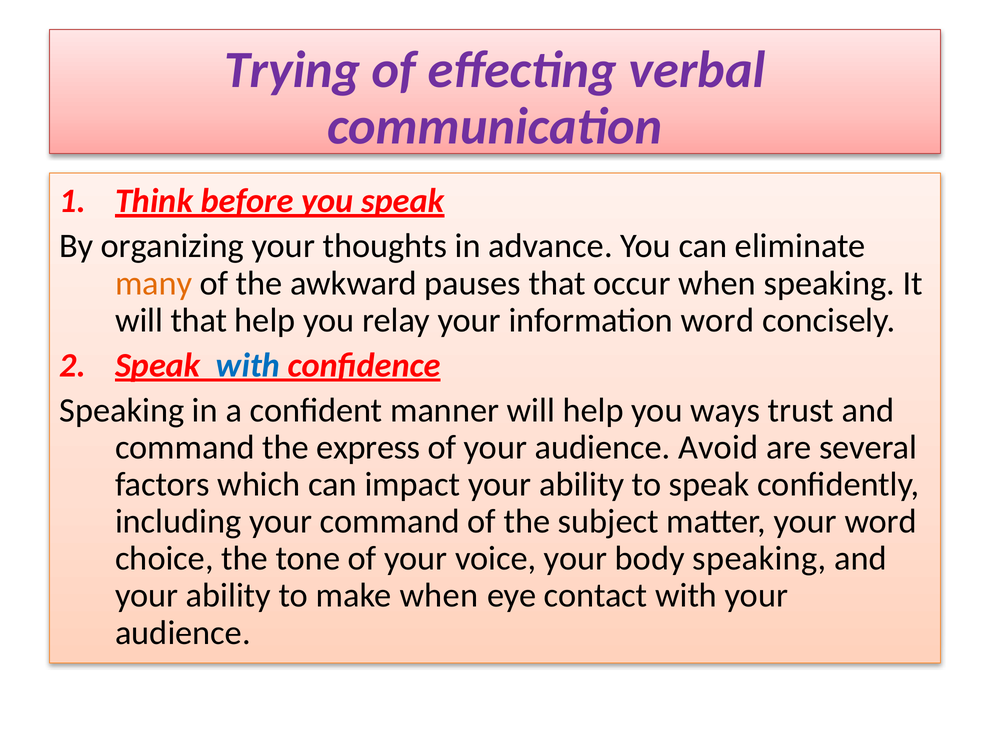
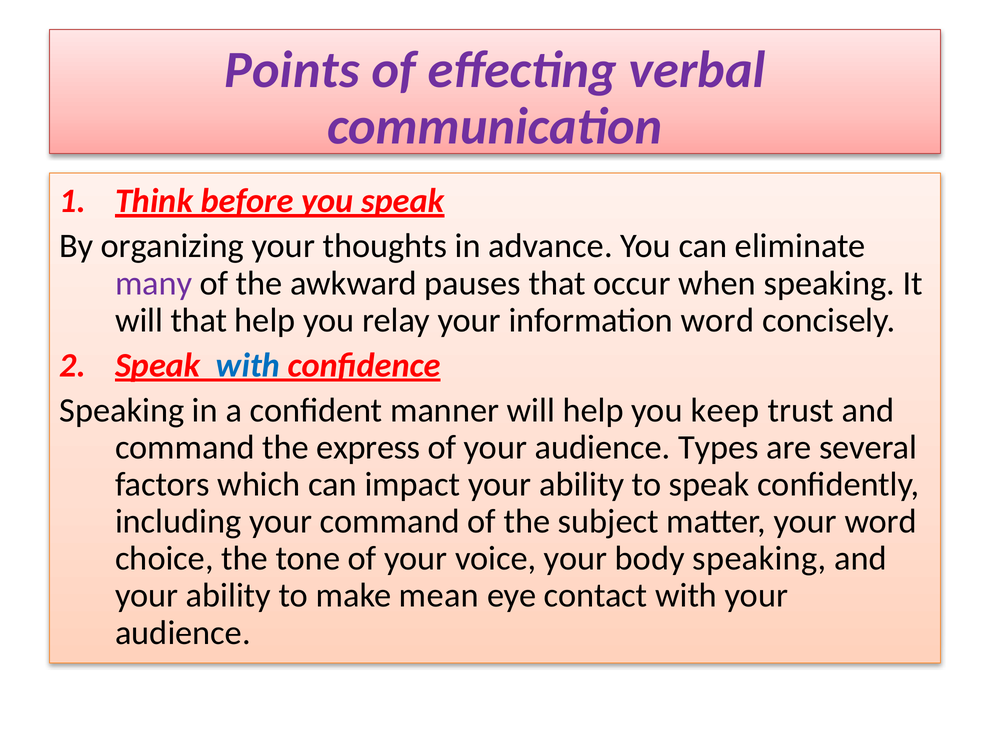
Trying: Trying -> Points (292, 70)
many colour: orange -> purple (154, 283)
ways: ways -> keep (725, 410)
Avoid: Avoid -> Types (718, 448)
make when: when -> mean (439, 596)
